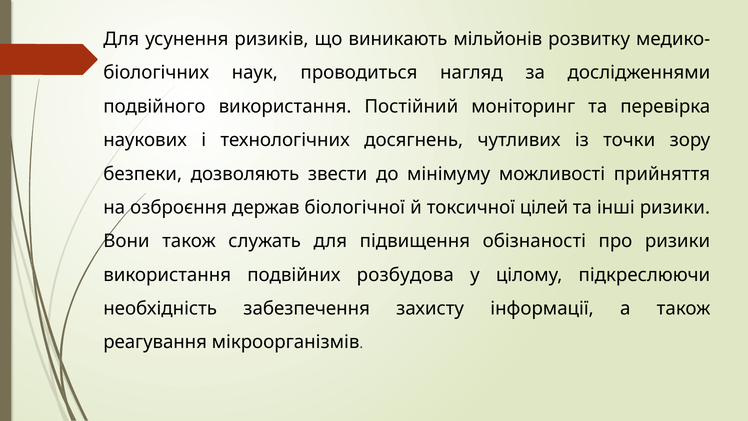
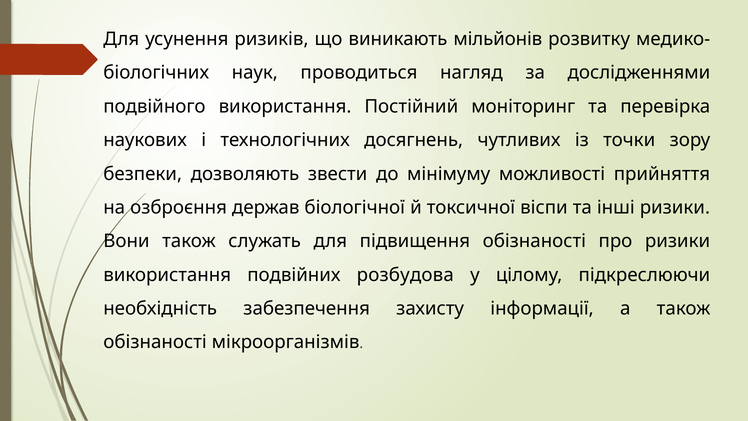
цілей: цілей -> віспи (544, 207)
реагування: реагування -> обізнаності (155, 342)
